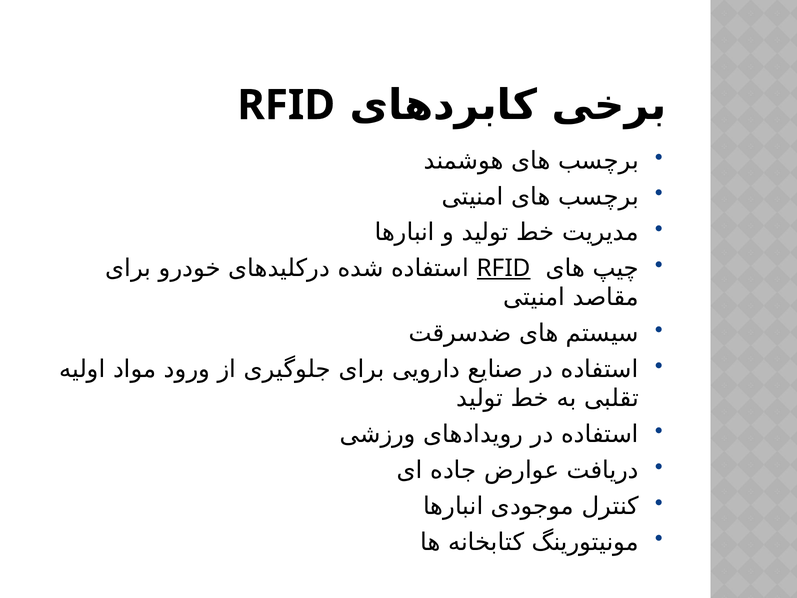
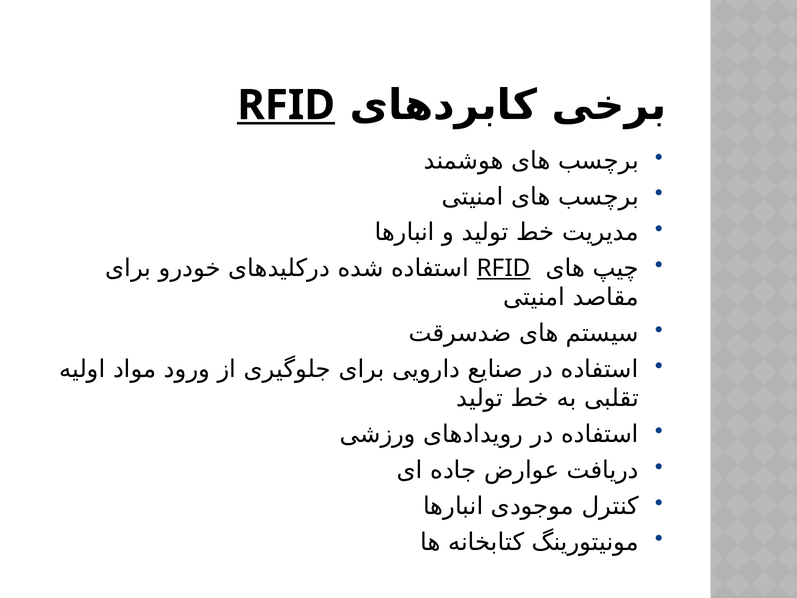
RFID underline: none -> present (286, 105)
